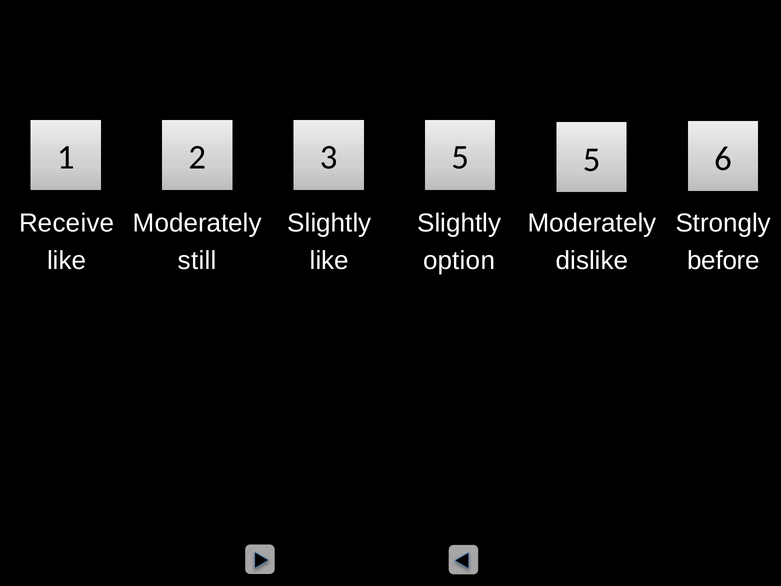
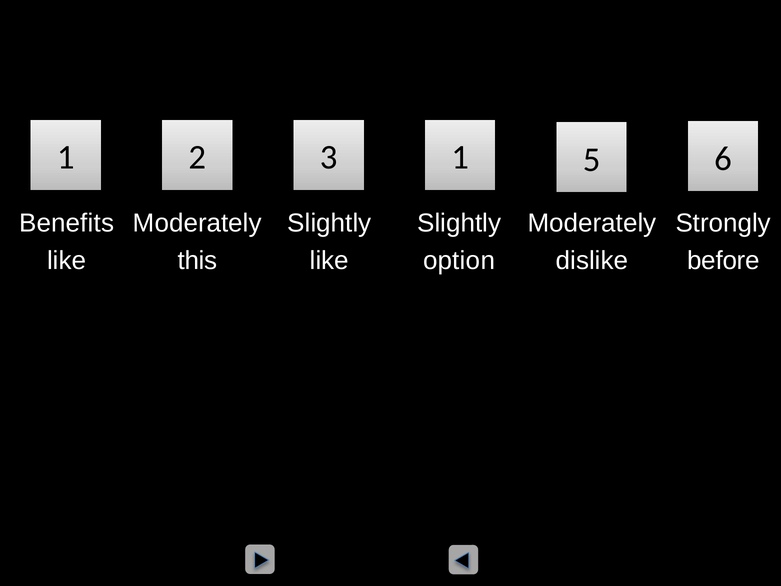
3 5: 5 -> 1 (460, 157)
Receive: Receive -> Benefits (67, 223)
still: still -> this (197, 260)
